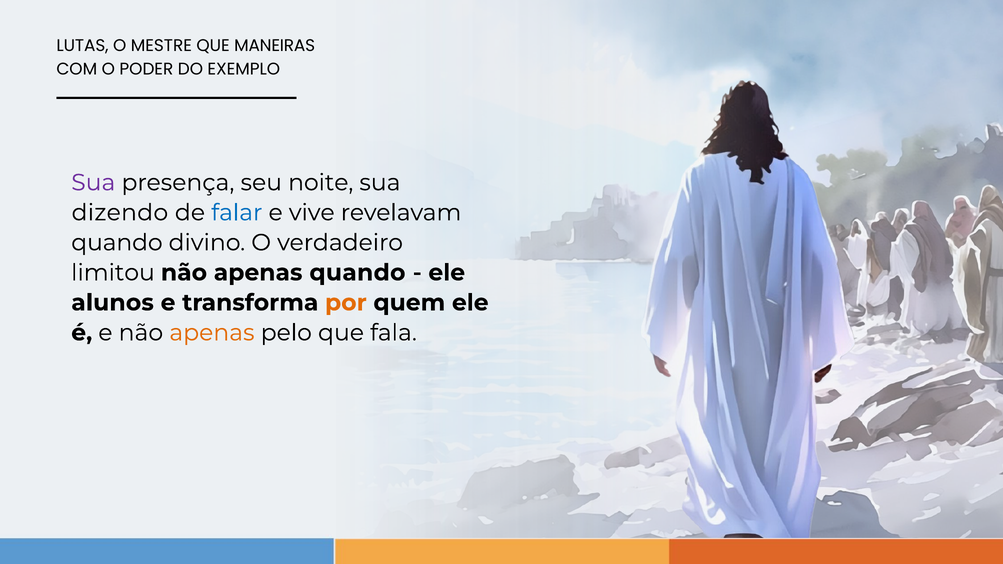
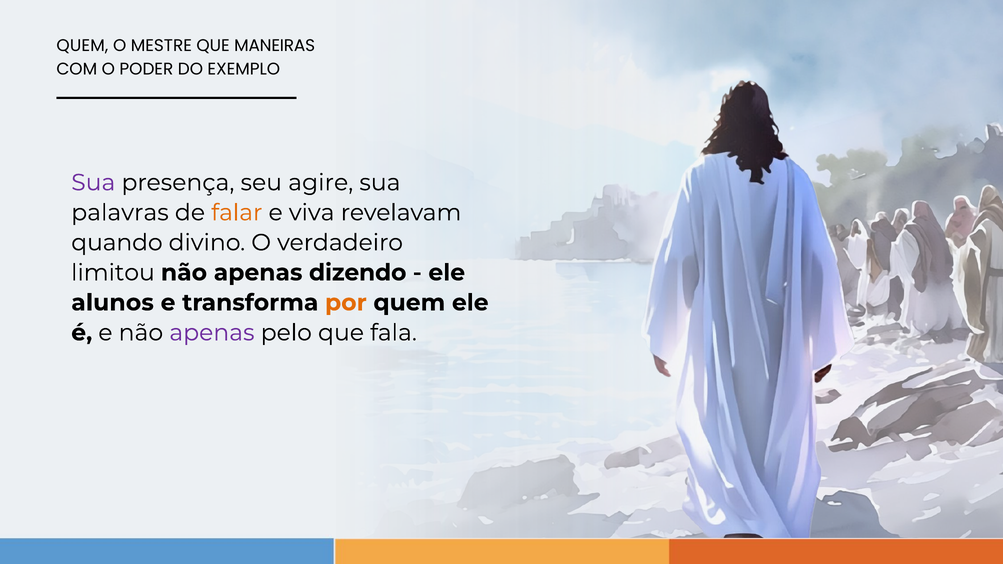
LUTAS: LUTAS -> QUEM (82, 46)
noite: noite -> agire (321, 183)
dizendo: dizendo -> palavras (120, 213)
falar colour: blue -> orange (237, 213)
vive: vive -> viva (312, 213)
apenas quando: quando -> dizendo (358, 273)
apenas colour: orange -> purple (212, 333)
